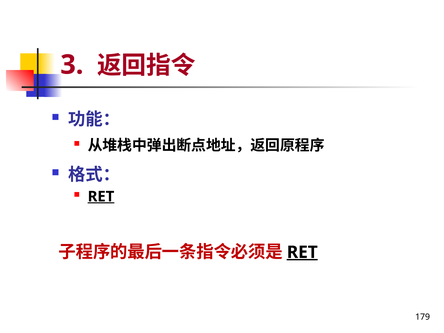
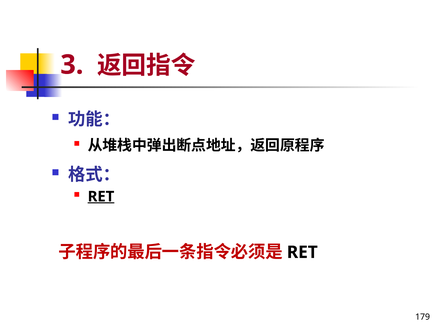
RET underline: present -> none (302, 252)
